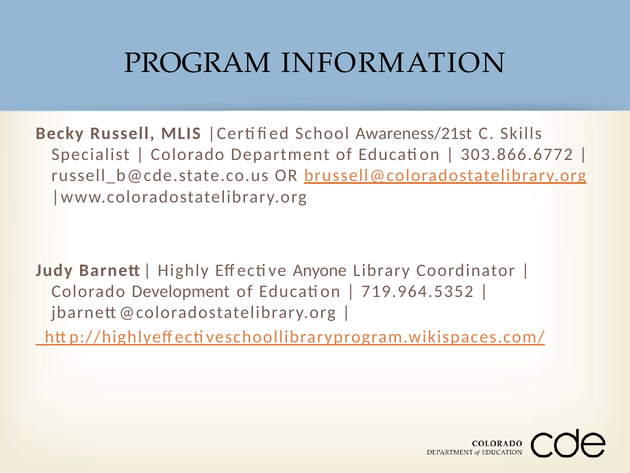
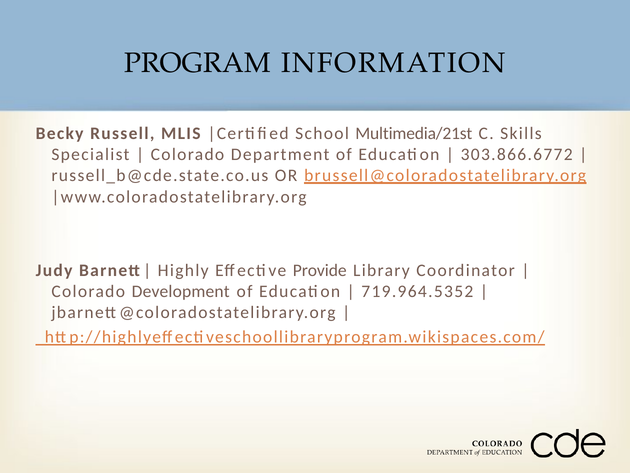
Awareness/21st: Awareness/21st -> Multimedia/21st (414, 133)
Anyone: Anyone -> Provide (320, 270)
